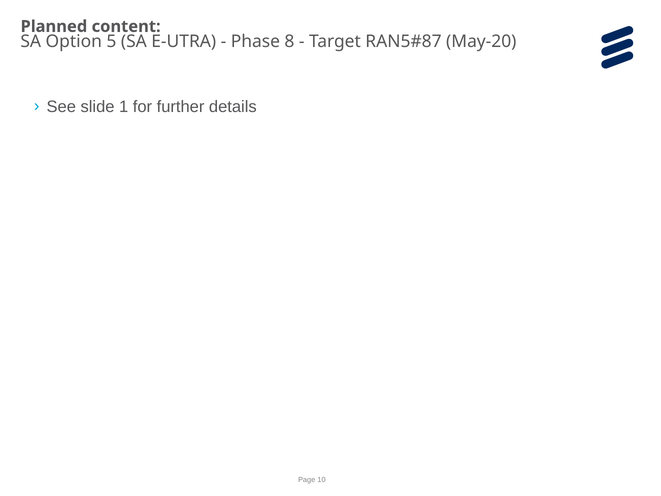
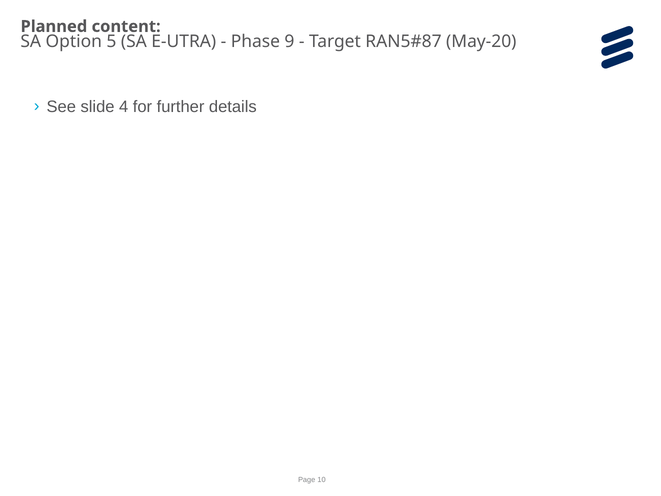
8: 8 -> 9 (289, 42)
1: 1 -> 4 (124, 107)
